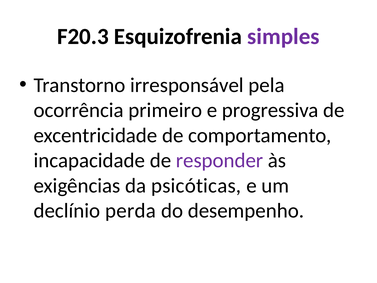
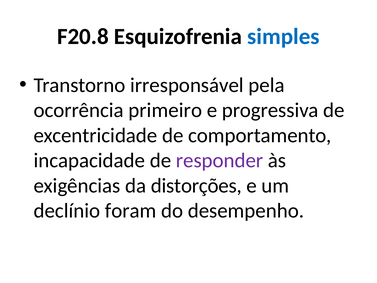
F20.3: F20.3 -> F20.8 (83, 36)
simples colour: purple -> blue (283, 36)
psicóticas: psicóticas -> distorções (196, 185)
perda: perda -> foram (131, 211)
